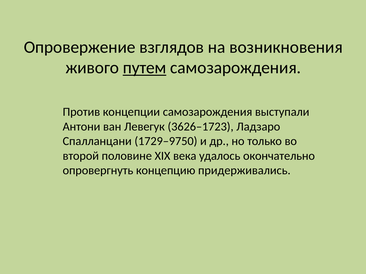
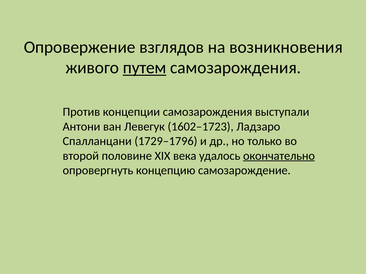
3626–1723: 3626–1723 -> 1602–1723 (201, 127)
1729–9750: 1729–9750 -> 1729–1796 (166, 141)
окончательно underline: none -> present (279, 156)
придерживались: придерживались -> самозарождение (244, 171)
